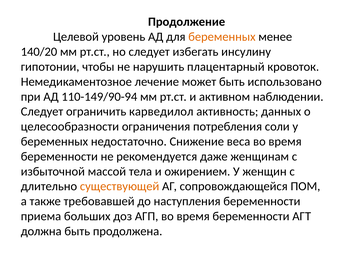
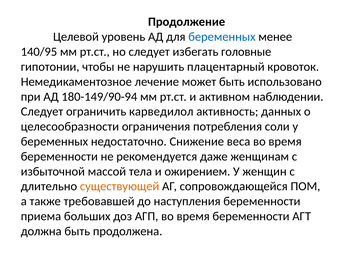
беременных colour: orange -> blue (222, 37)
140/20: 140/20 -> 140/95 (39, 52)
инсулину: инсулину -> головные (246, 52)
110-149/90-94: 110-149/90-94 -> 180-149/90-94 (99, 97)
